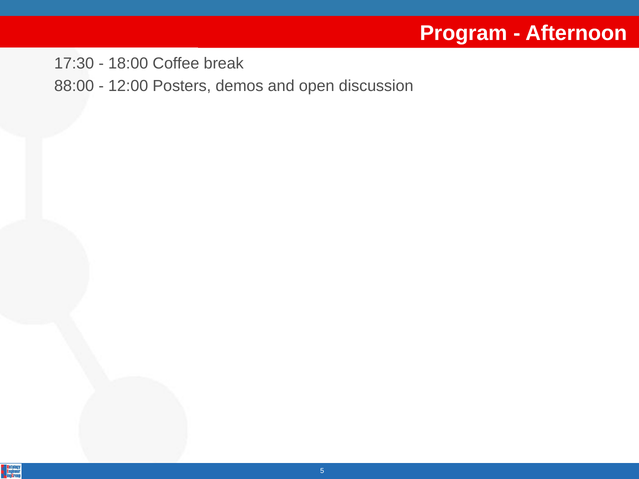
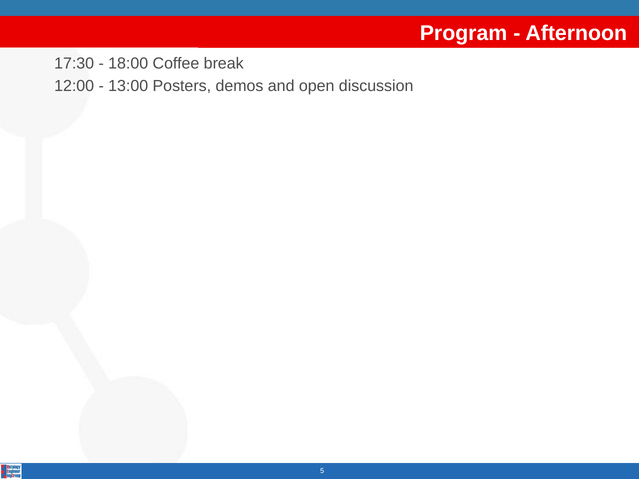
88:00: 88:00 -> 12:00 (74, 86)
12:00: 12:00 -> 13:00 (128, 86)
